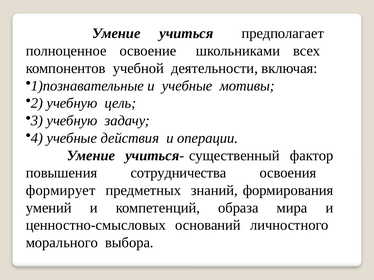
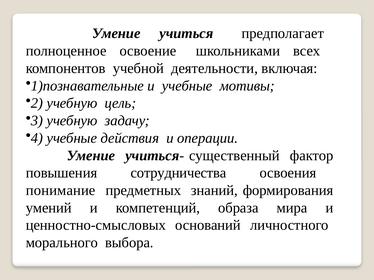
формирует: формирует -> понимание (61, 191)
